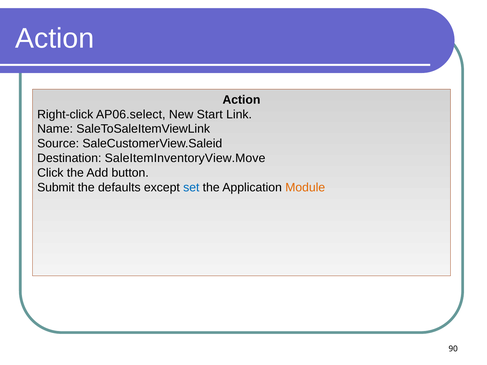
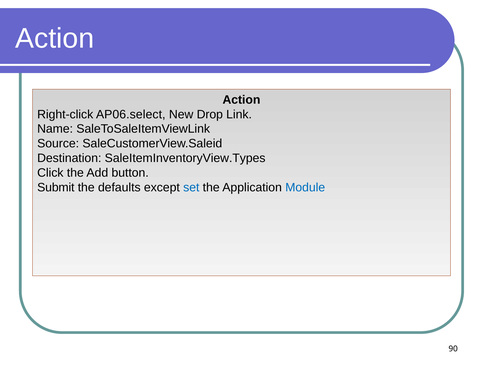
Start: Start -> Drop (210, 114)
SaleItemInventoryView.Move: SaleItemInventoryView.Move -> SaleItemInventoryView.Types (185, 158)
Module colour: orange -> blue (305, 188)
